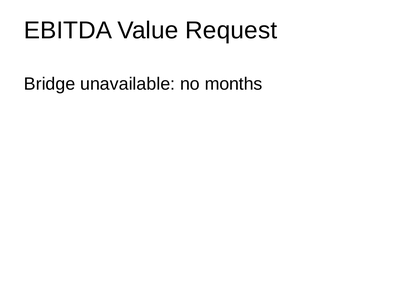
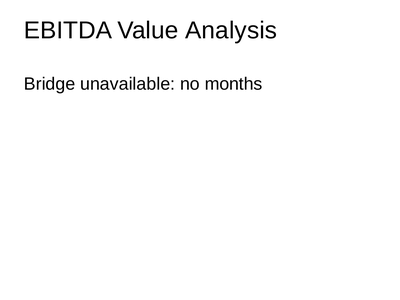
Request: Request -> Analysis (231, 30)
